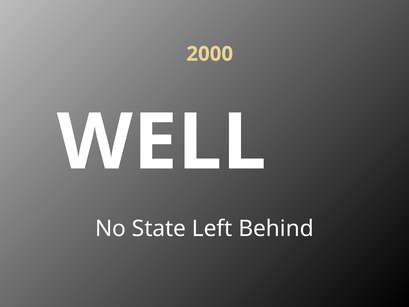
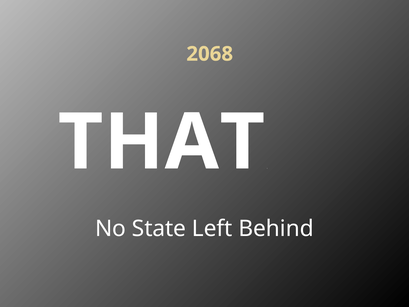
2000: 2000 -> 2068 (210, 54)
WELL: WELL -> THAT (161, 142)
